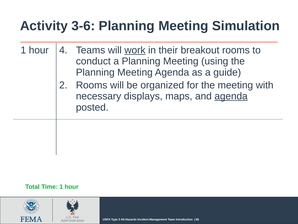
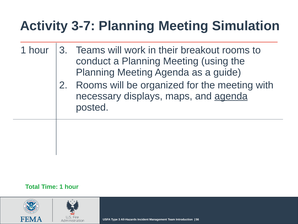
3-6: 3-6 -> 3-7 (83, 26)
hour 4: 4 -> 3 (63, 50)
work underline: present -> none (135, 50)
